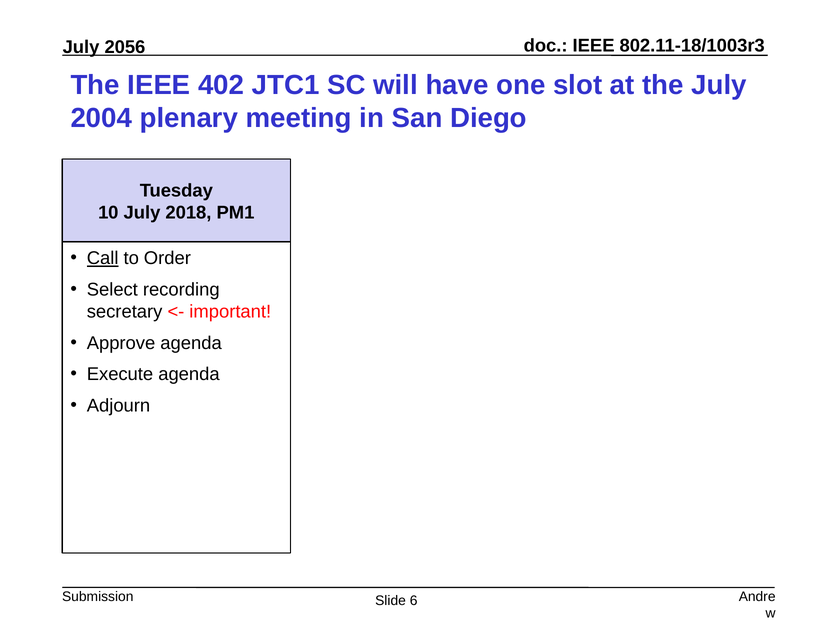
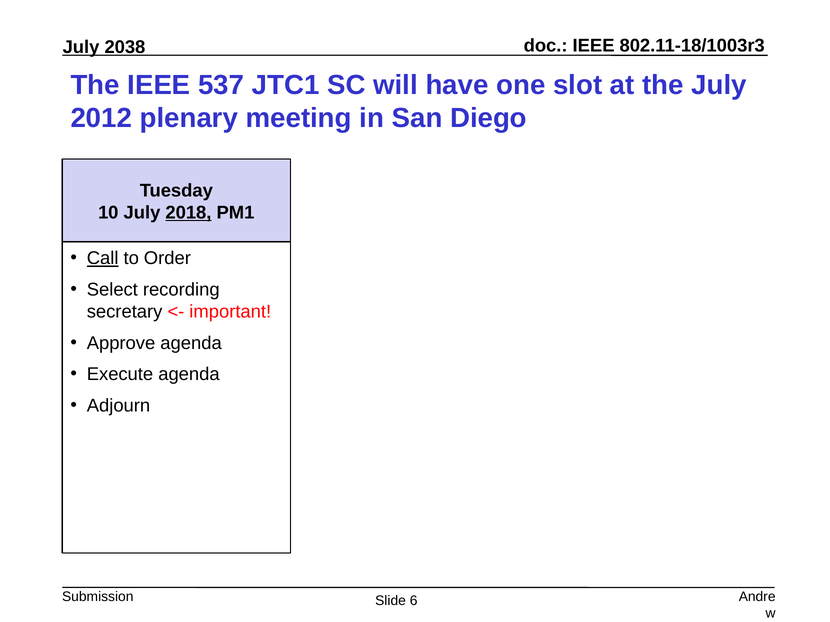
2056: 2056 -> 2038 (125, 47)
402: 402 -> 537 (221, 85)
2004: 2004 -> 2012 (101, 118)
2018 underline: none -> present (188, 213)
